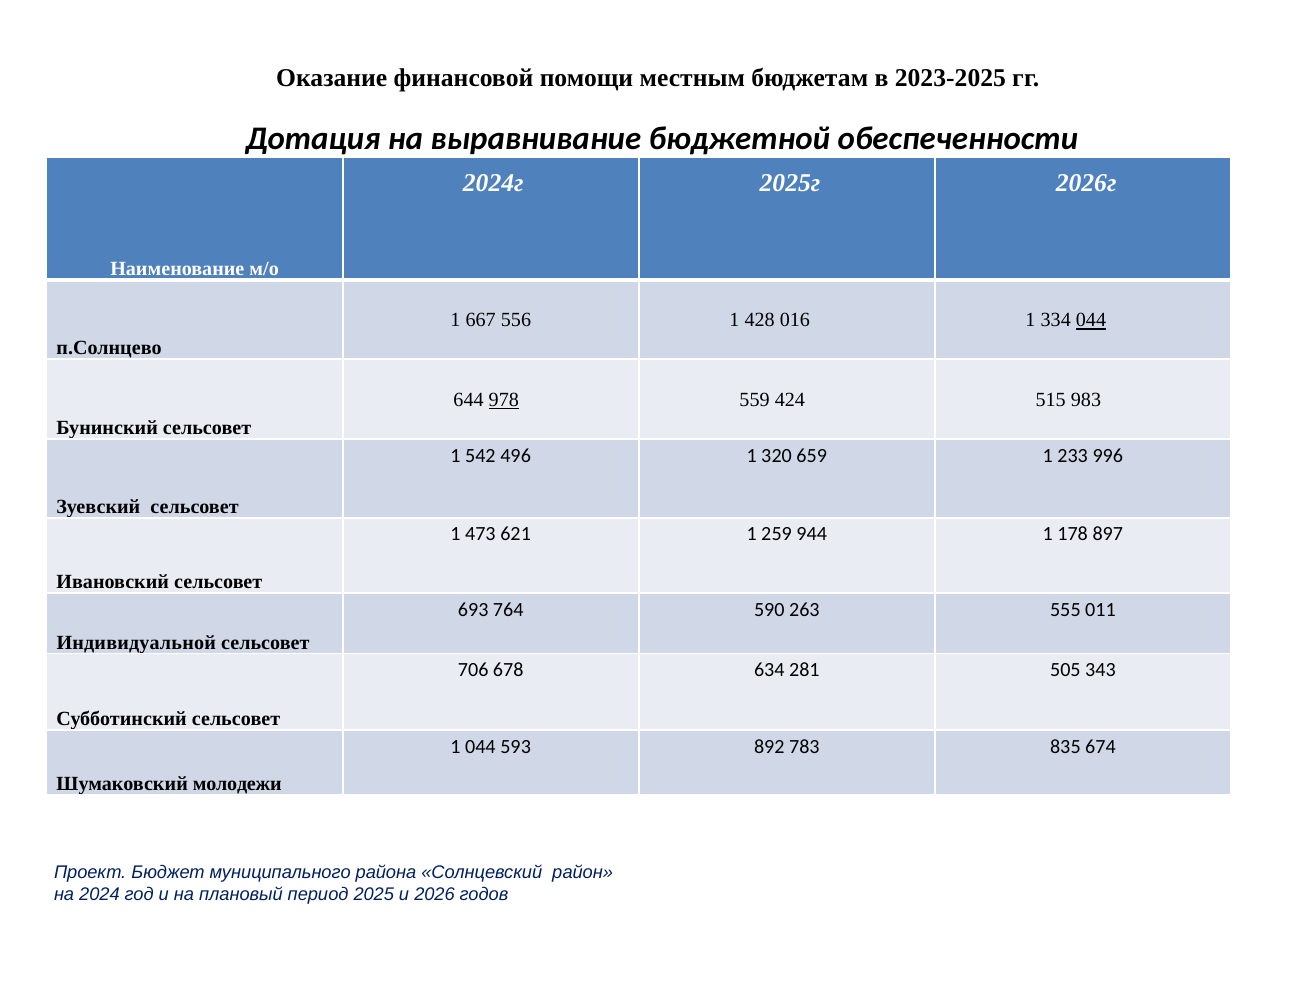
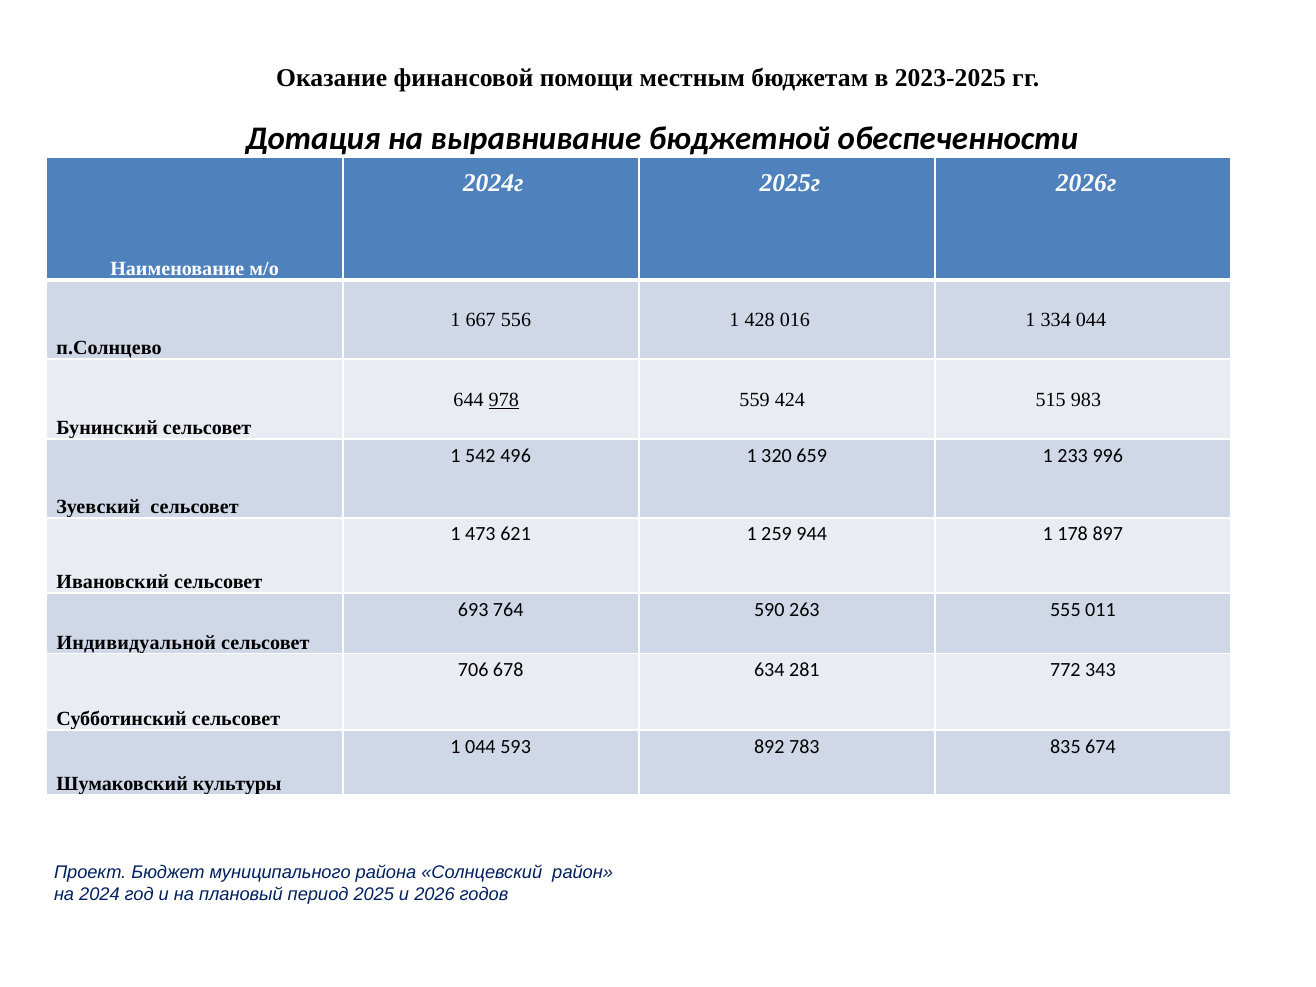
044 underline: present -> none (1091, 320)
505: 505 -> 772 (1065, 670)
молодежи: молодежи -> культуры (237, 784)
